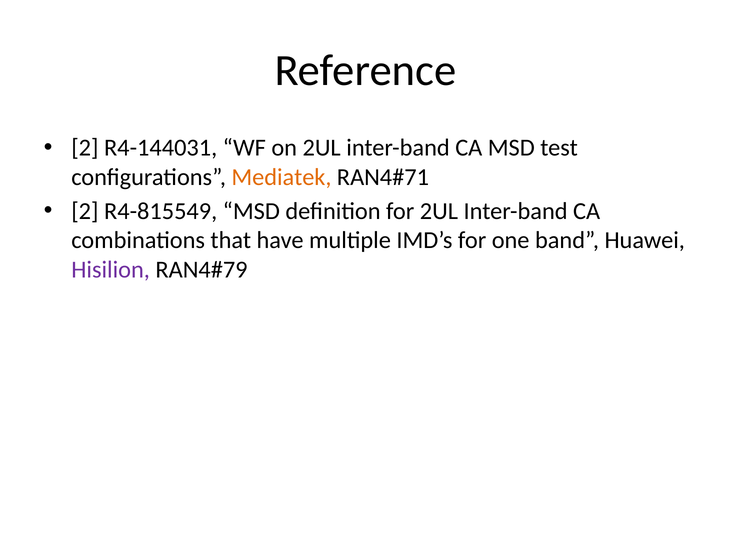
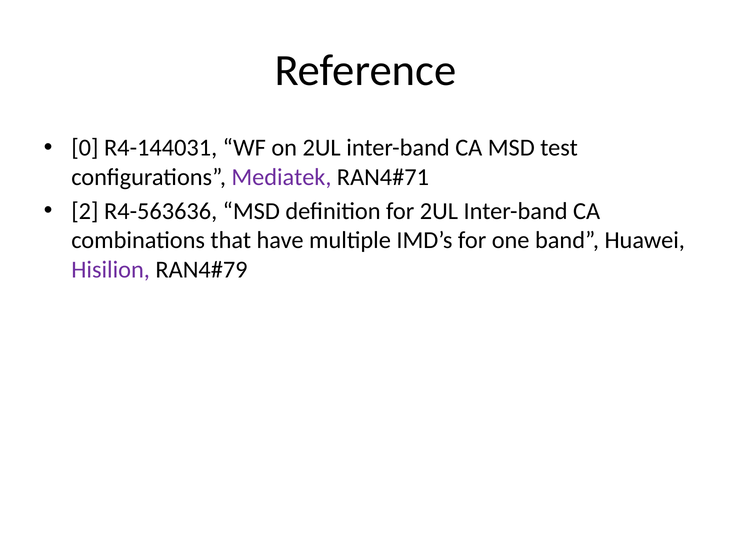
2: 2 -> 0 (85, 148)
Mediatek colour: orange -> purple (281, 177)
R4-815549: R4-815549 -> R4-563636 (161, 211)
